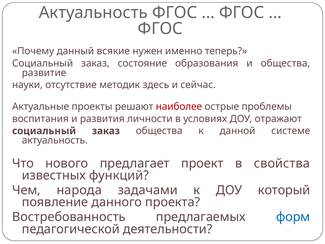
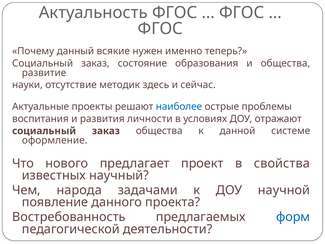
наиболее colour: red -> blue (179, 107)
актуальность: актуальность -> оформление (55, 140)
функций: функций -> научный (119, 175)
который: который -> научной (284, 190)
